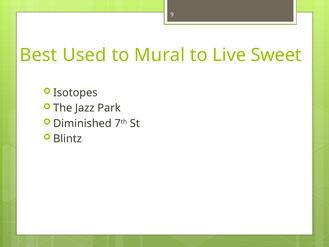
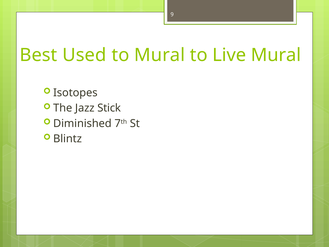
Live Sweet: Sweet -> Mural (276, 55)
Park: Park -> Stick (109, 108)
